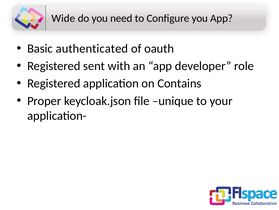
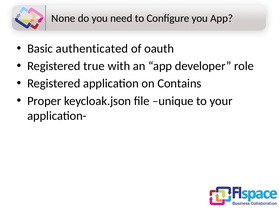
Wide: Wide -> None (63, 18)
sent: sent -> true (94, 66)
